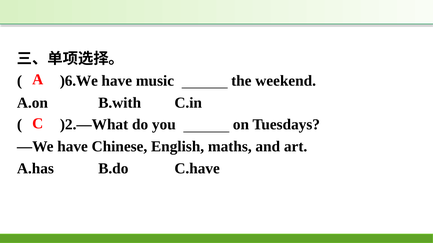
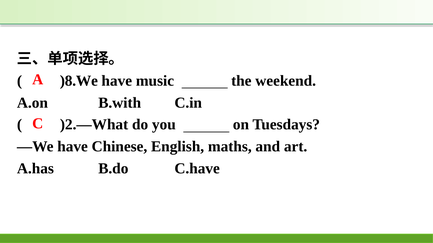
)6.We: )6.We -> )8.We (79, 81)
